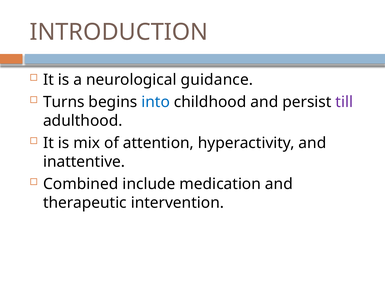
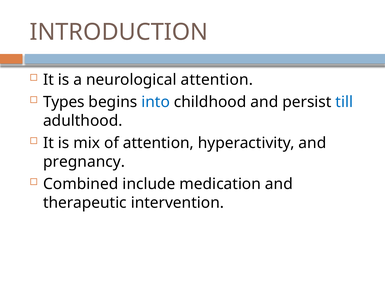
neurological guidance: guidance -> attention (217, 80)
Turns: Turns -> Types (64, 102)
till colour: purple -> blue (344, 102)
inattentive: inattentive -> pregnancy (84, 162)
